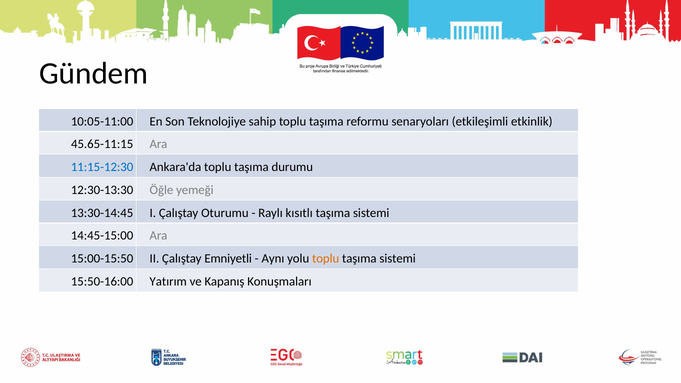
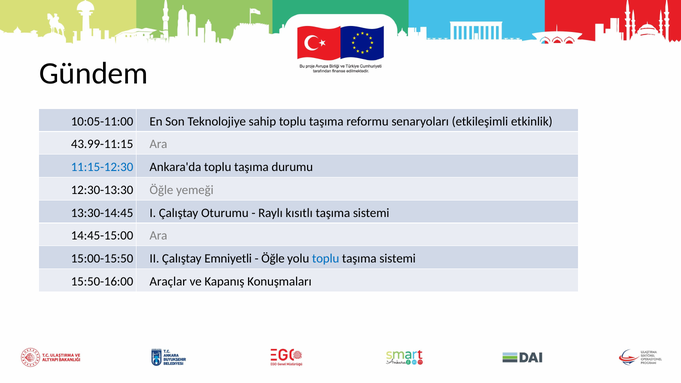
45.65-11:15: 45.65-11:15 -> 43.99-11:15 (102, 144)
Aynı: Aynı -> Öğle (273, 259)
toplu colour: orange -> blue (326, 259)
Yatırım: Yatırım -> Araçlar (168, 282)
